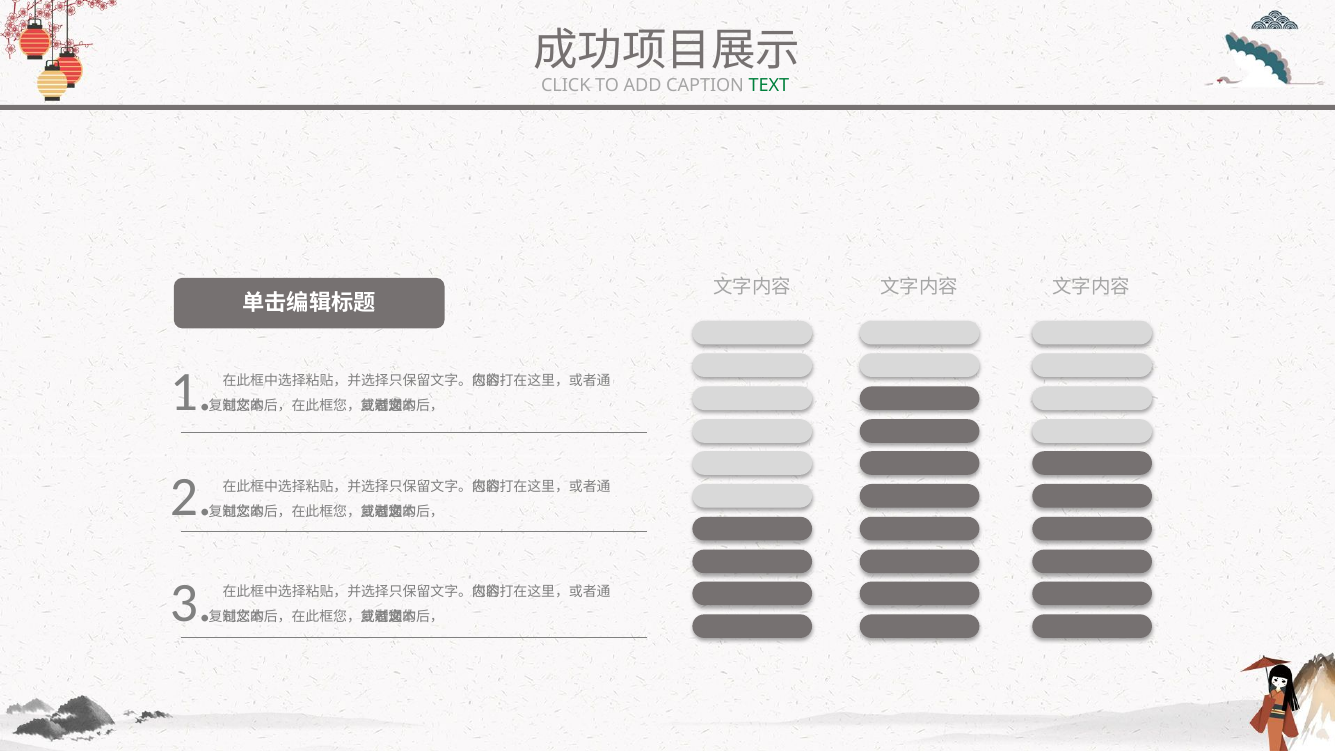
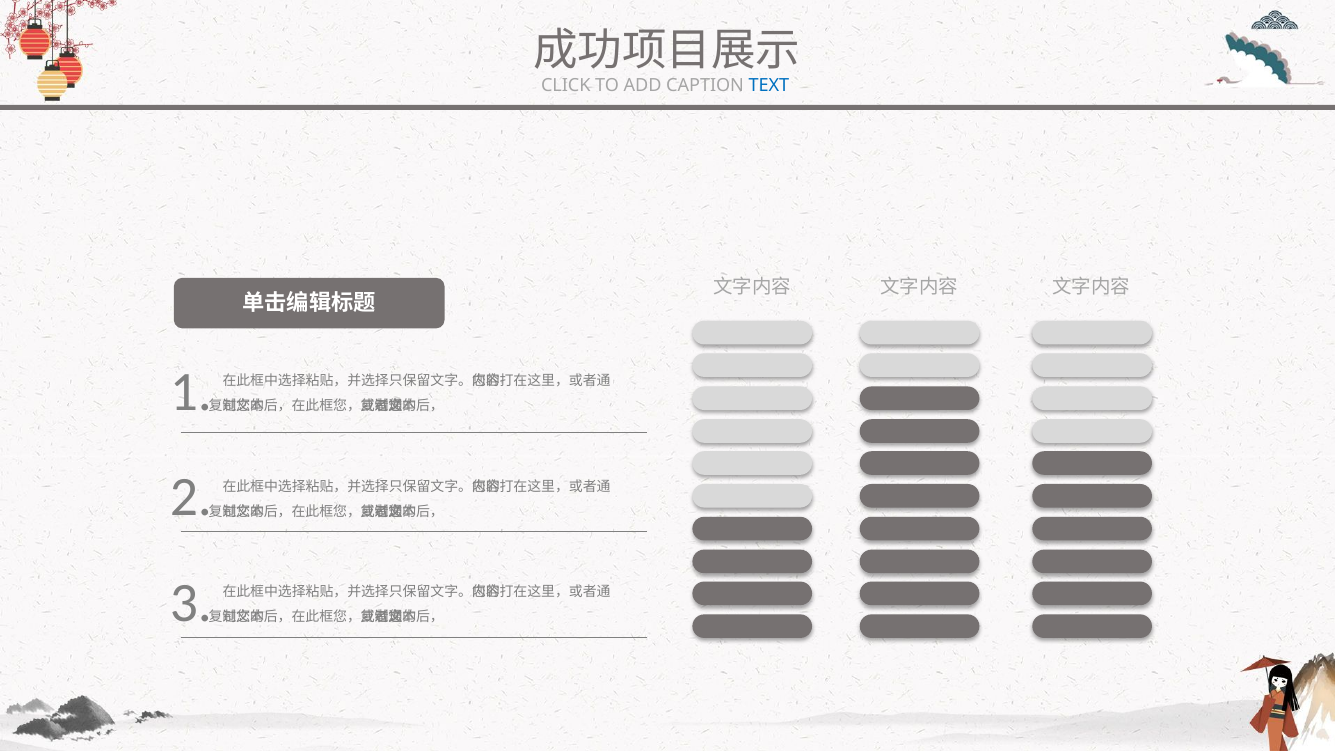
TEXT colour: green -> blue (769, 85)
